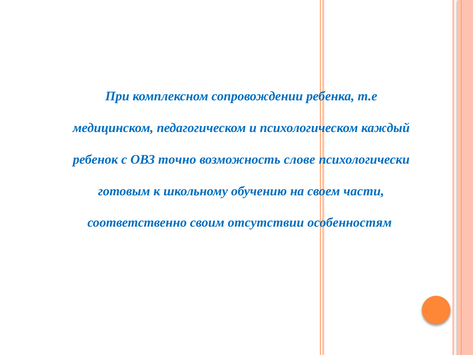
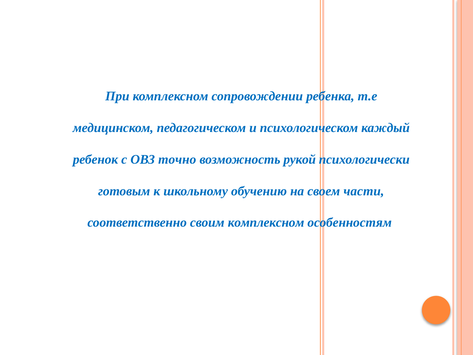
слове: слове -> рукой (300, 159)
своим отсутствии: отсутствии -> комплексном (266, 222)
